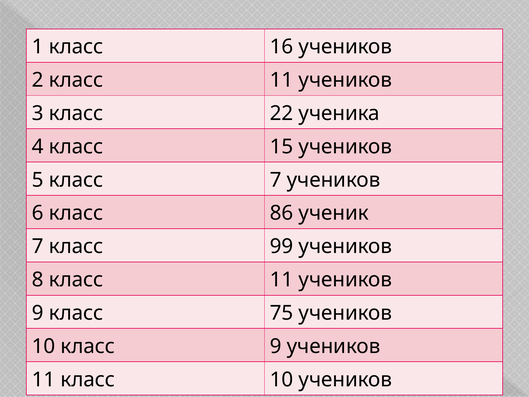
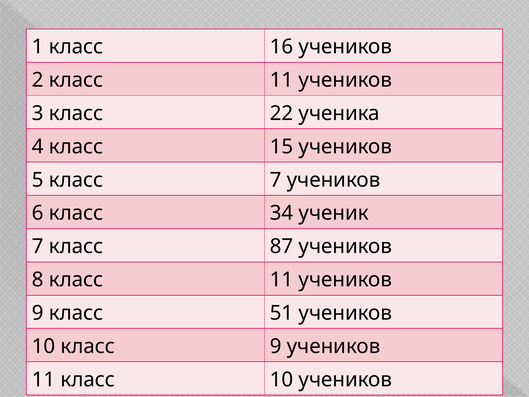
86: 86 -> 34 (282, 213)
99: 99 -> 87 (282, 246)
75: 75 -> 51 (282, 313)
